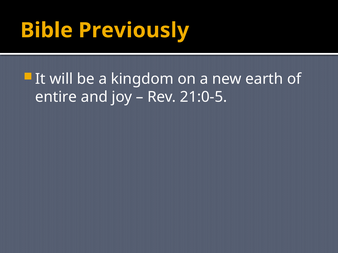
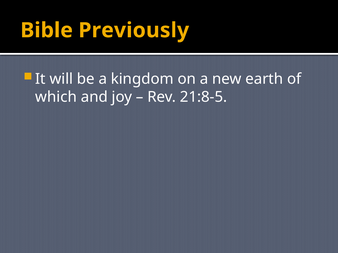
entire: entire -> which (56, 97)
21:0-5: 21:0-5 -> 21:8-5 (204, 97)
